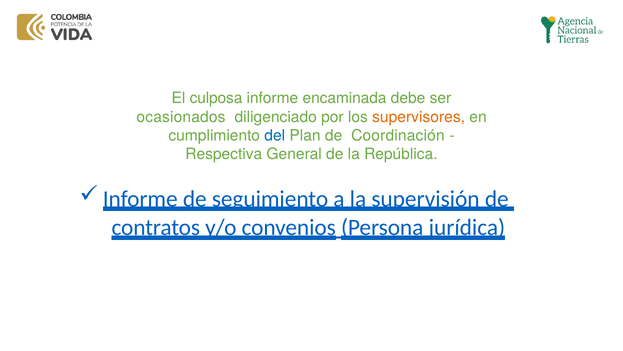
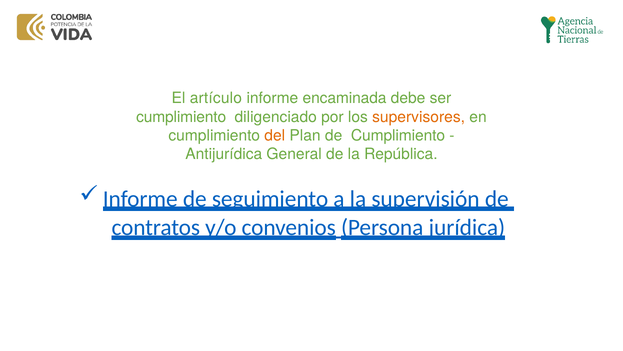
culposa: culposa -> artículo (216, 98)
ocasionados: ocasionados -> cumplimiento (181, 117)
del colour: blue -> orange (275, 135)
de Coordinación: Coordinación -> Cumplimiento (398, 135)
Respectiva: Respectiva -> Antijurídica (224, 154)
